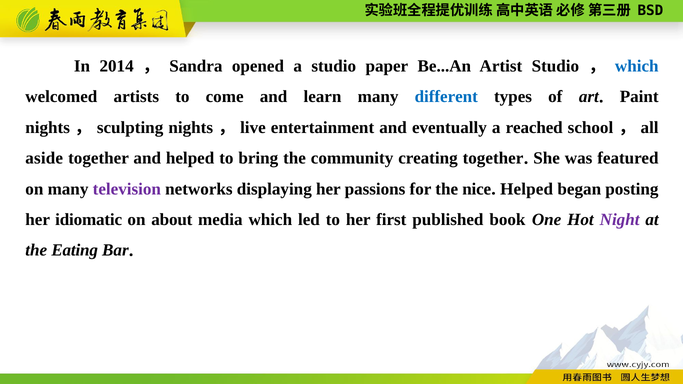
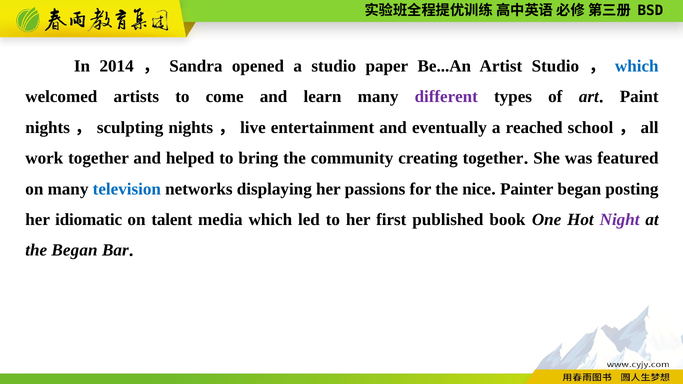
different colour: blue -> purple (446, 97)
aside: aside -> work (44, 158)
television colour: purple -> blue (127, 189)
Helped: Helped -> Painter (527, 189)
about: about -> talent (172, 220)
the Eating: Eating -> Began (75, 251)
